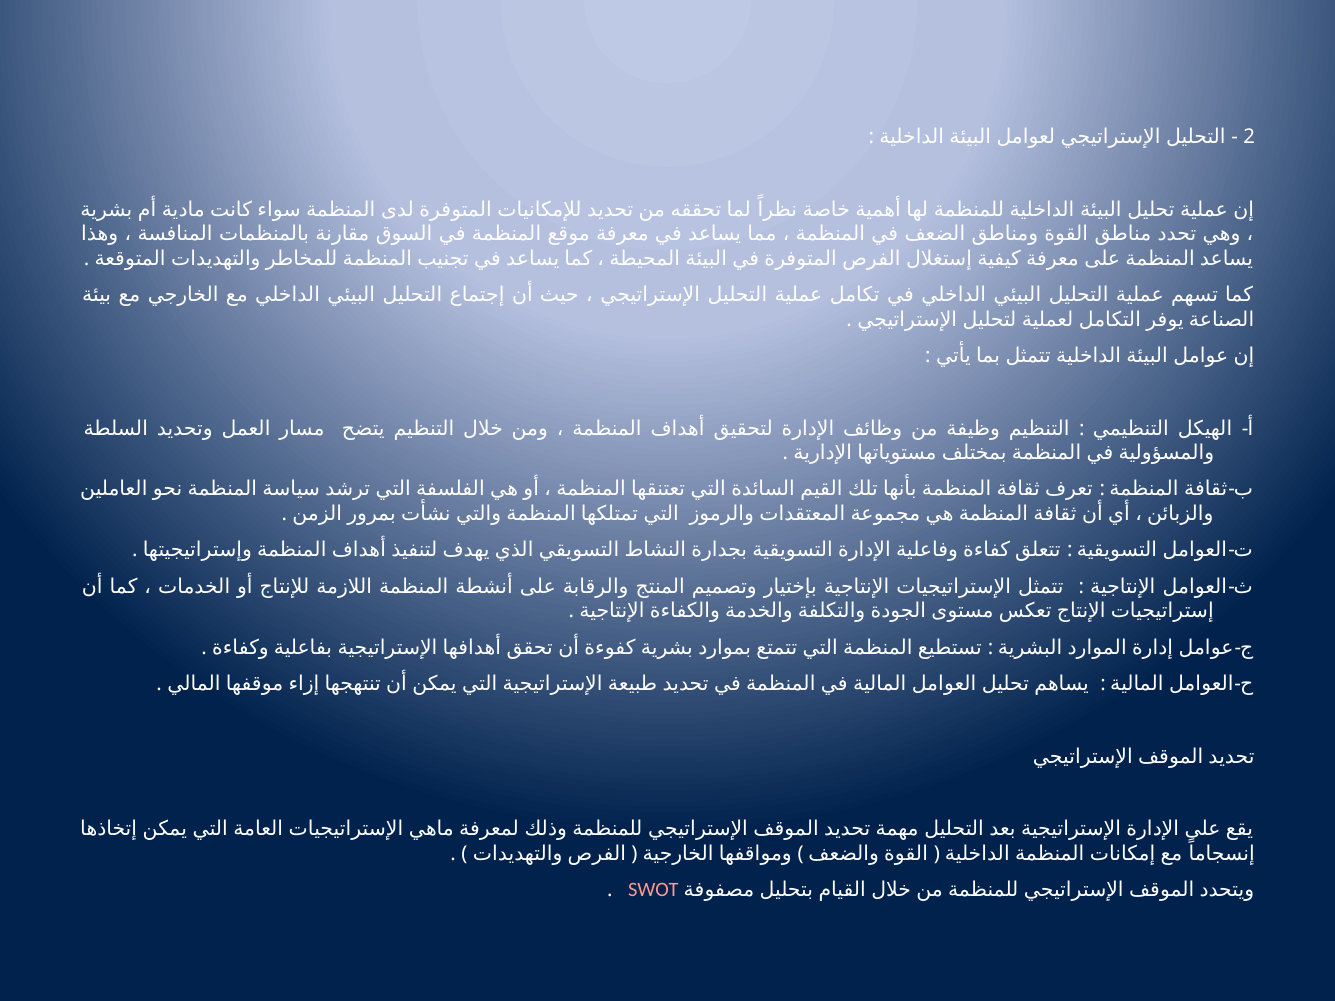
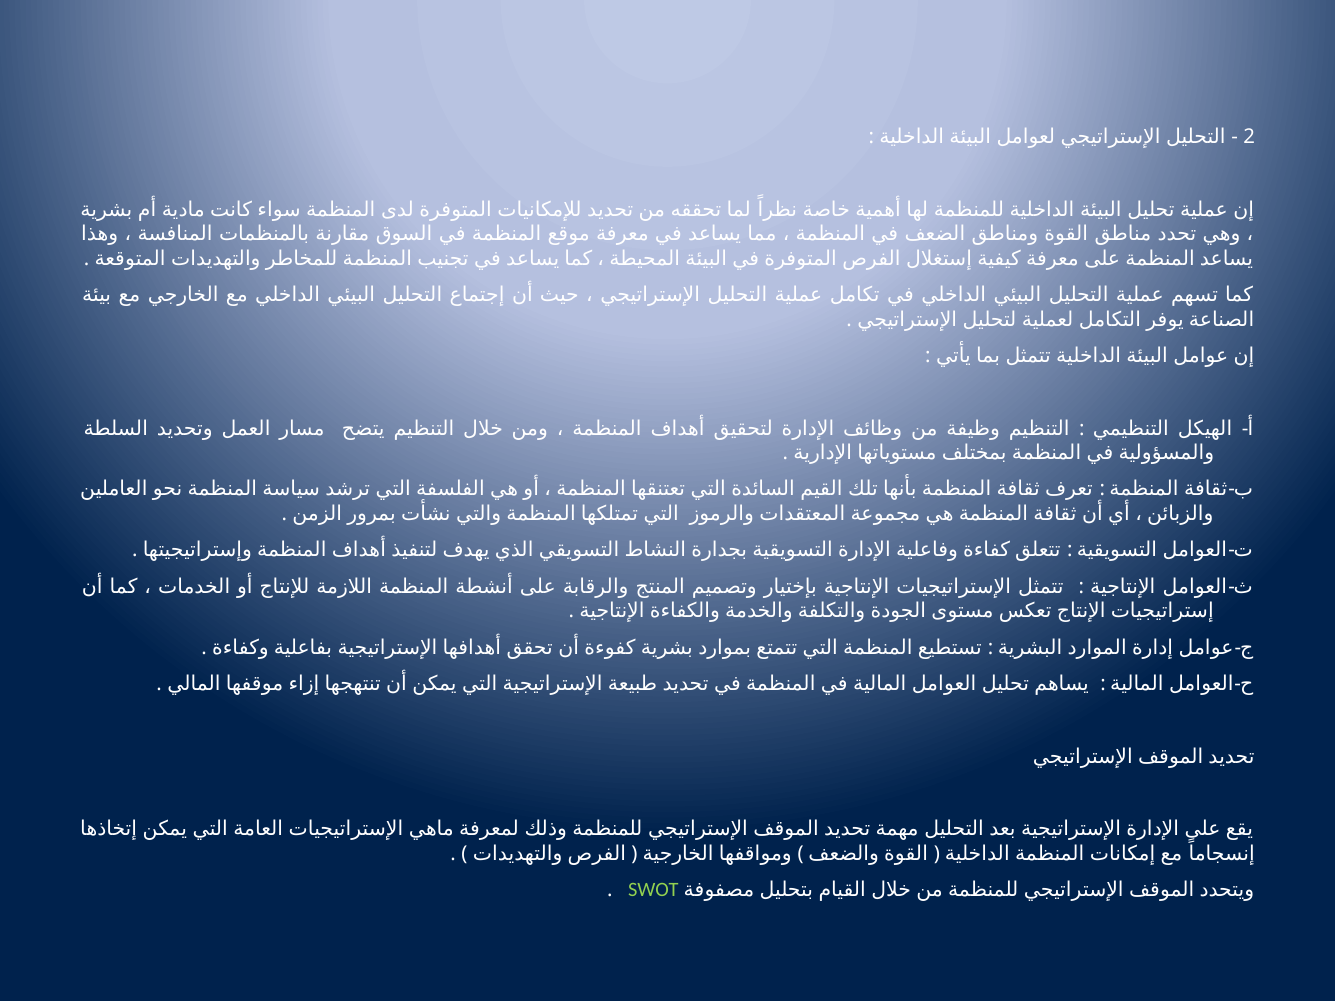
SWOT colour: pink -> light green (653, 890)
